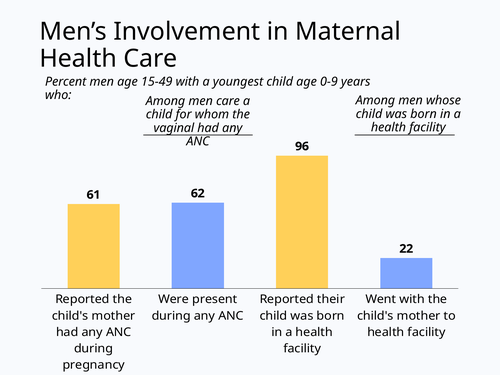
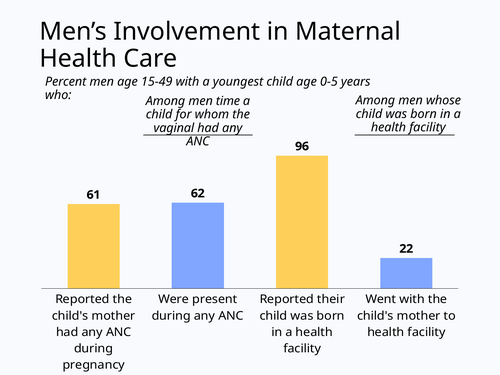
0-9: 0-9 -> 0-5 (329, 82)
men care: care -> time (228, 101)
